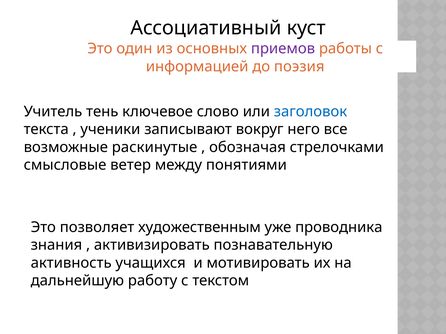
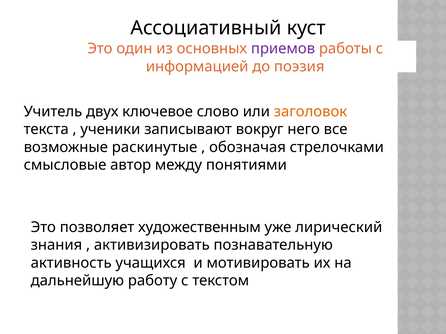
тень: тень -> двух (102, 112)
заголовок colour: blue -> orange (311, 112)
ветер: ветер -> автор (131, 165)
проводника: проводника -> лирический (339, 228)
